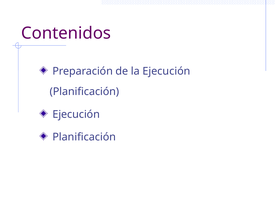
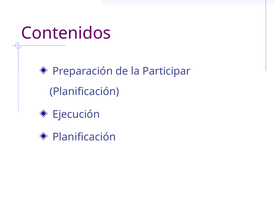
la Ejecución: Ejecución -> Participar (166, 71)
